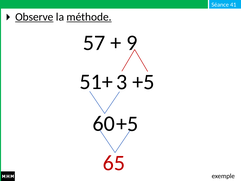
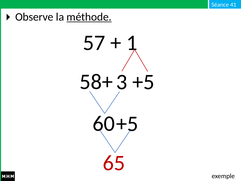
Observe underline: present -> none (34, 17)
9: 9 -> 1 (132, 43)
51+: 51+ -> 58+ (96, 82)
